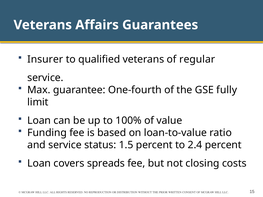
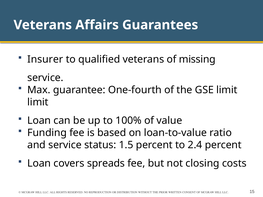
regular: regular -> missing (197, 59)
GSE fully: fully -> limit (227, 90)
